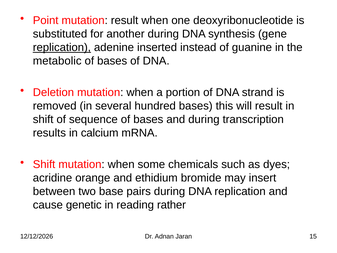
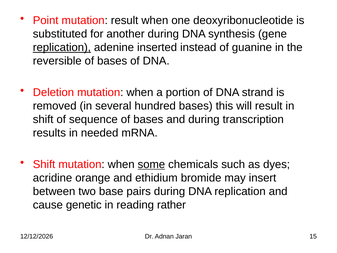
metabolic: metabolic -> reversible (57, 61)
calcium: calcium -> needed (100, 133)
some underline: none -> present (151, 164)
